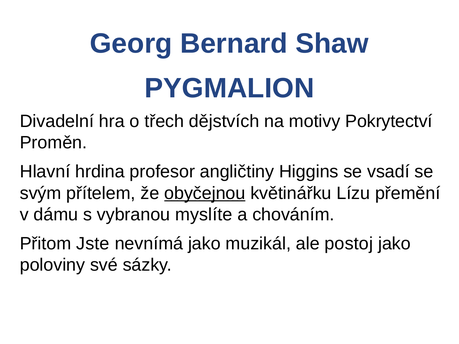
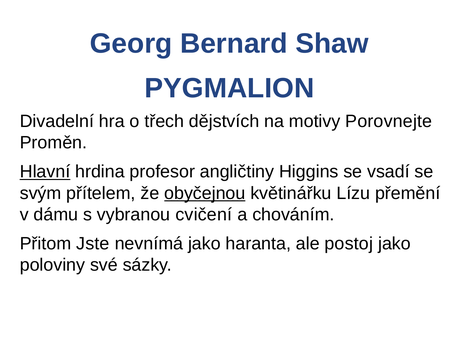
Pokrytectví: Pokrytectví -> Porovnejte (389, 121)
Hlavní underline: none -> present (45, 172)
myslíte: myslíte -> cvičení (204, 215)
muzikál: muzikál -> haranta (258, 244)
